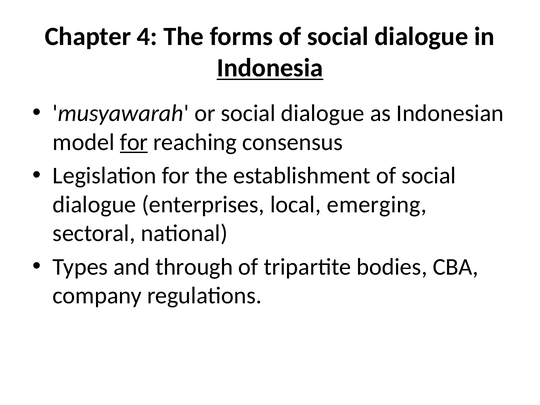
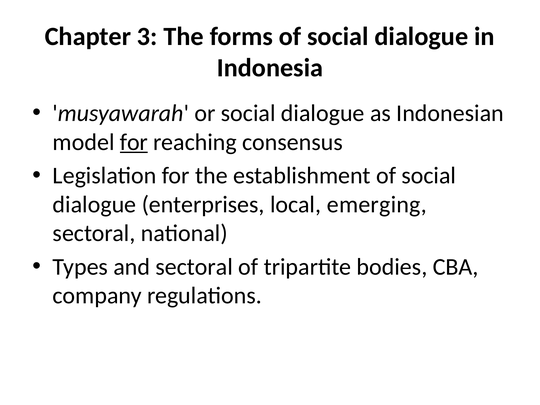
4: 4 -> 3 (147, 36)
Indonesia underline: present -> none (270, 68)
and through: through -> sectoral (194, 267)
